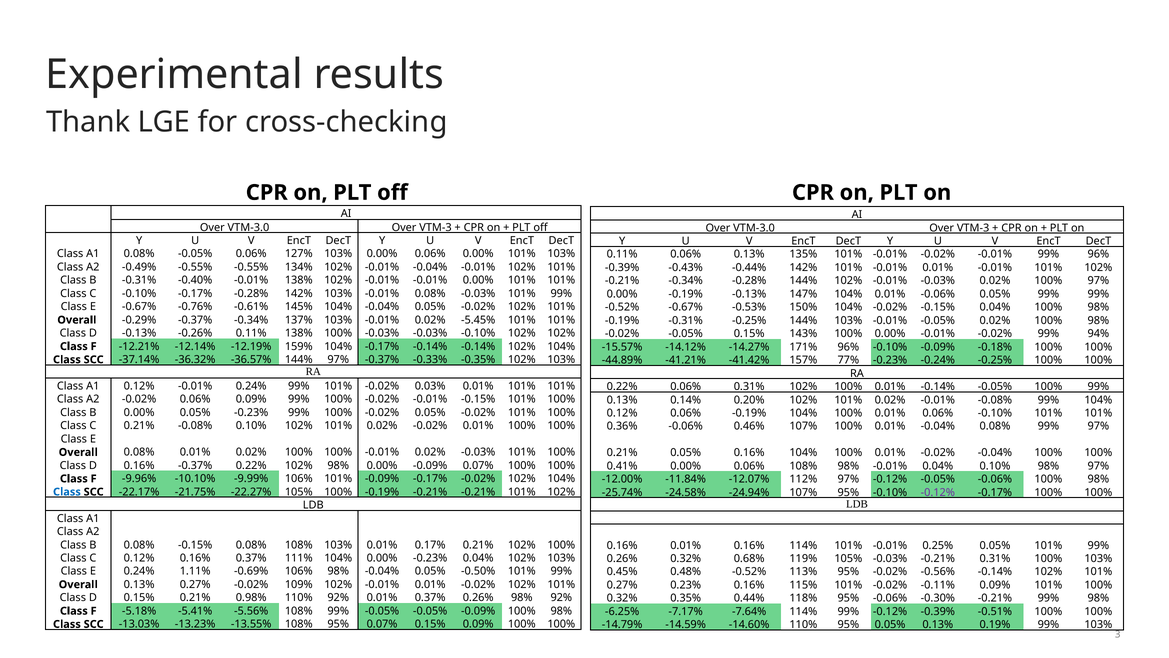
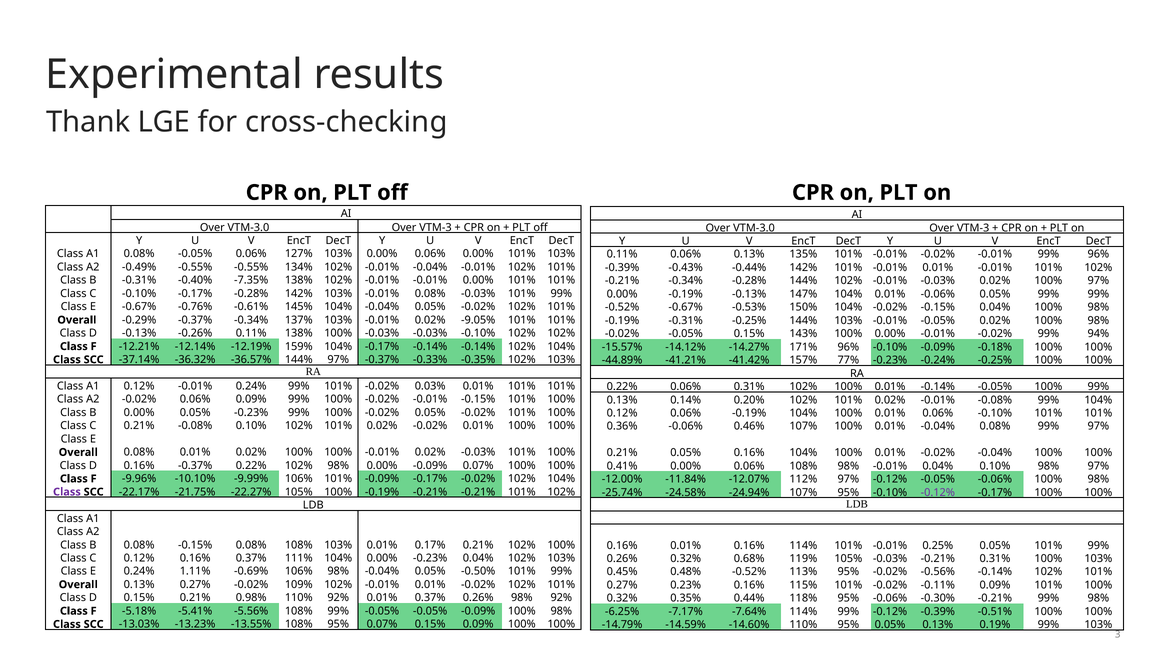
-0.40% -0.01%: -0.01% -> -7.35% (251, 280)
-5.45%: -5.45% -> -9.05% (478, 320)
Class colour: blue -> purple (67, 492)
